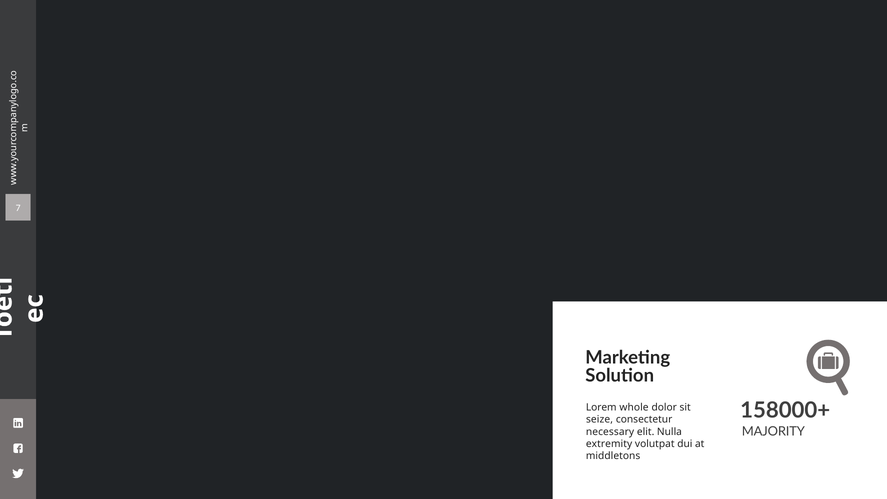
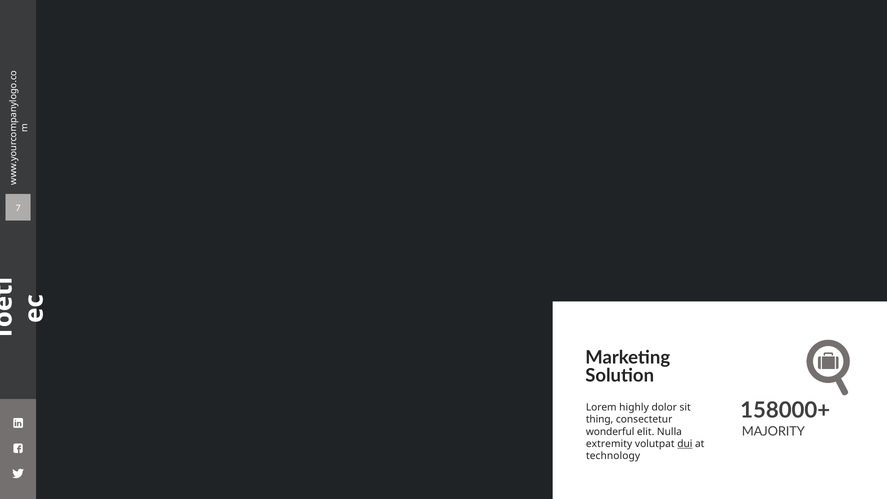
whole: whole -> highly (634, 407)
seize: seize -> thing (600, 419)
necessary: necessary -> wonderful (610, 432)
dui underline: none -> present (685, 444)
middletons: middletons -> technology (613, 456)
